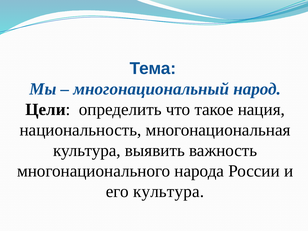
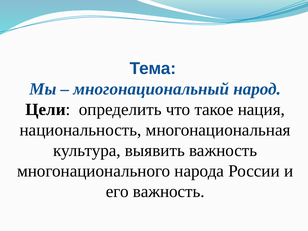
его культура: культура -> важность (169, 192)
